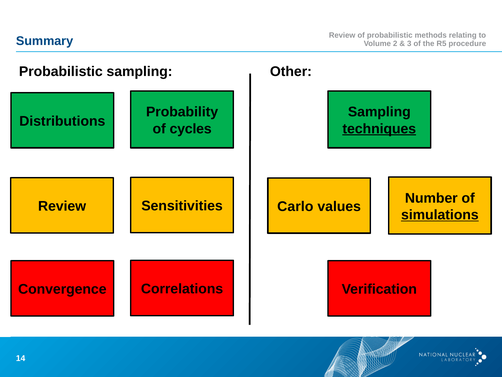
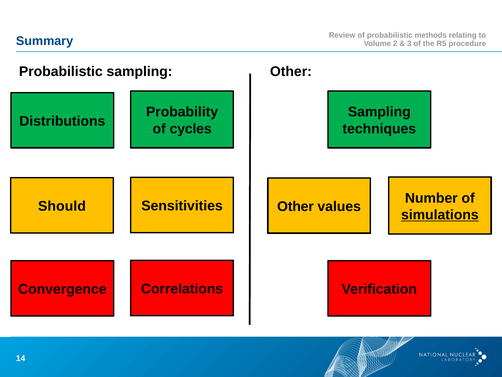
techniques underline: present -> none (379, 129)
Review: Review -> Should (62, 206)
Carlo: Carlo -> Other (295, 206)
